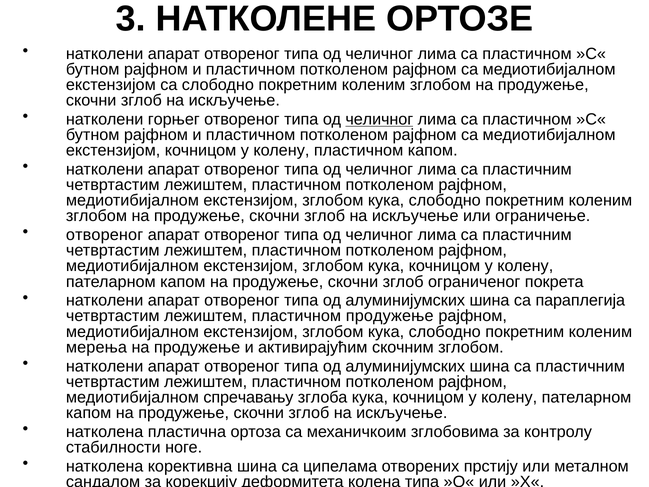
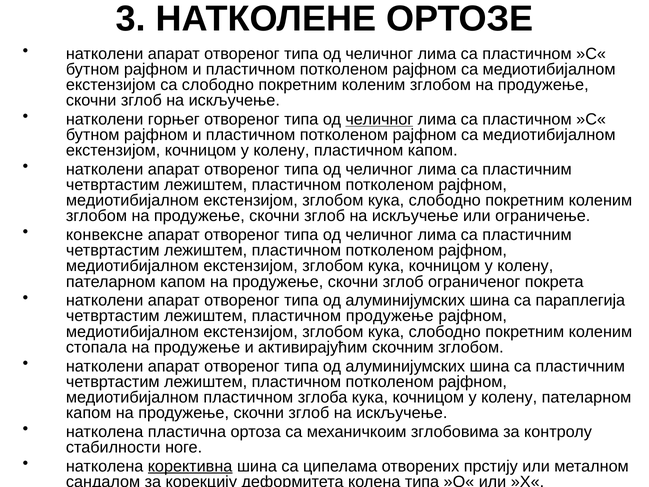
отвореног: отвореног -> конвексне (105, 235)
мерења: мерења -> стопала (96, 347)
медиотибијалном спречавању: спречавању -> пластичном (248, 397)
корективна underline: none -> present (190, 466)
